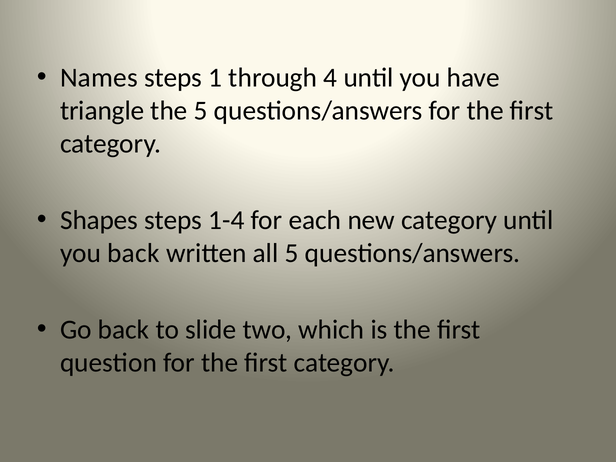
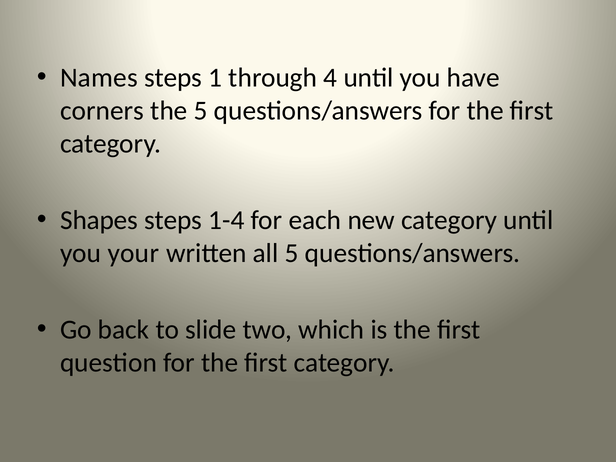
triangle: triangle -> corners (102, 111)
you back: back -> your (133, 253)
